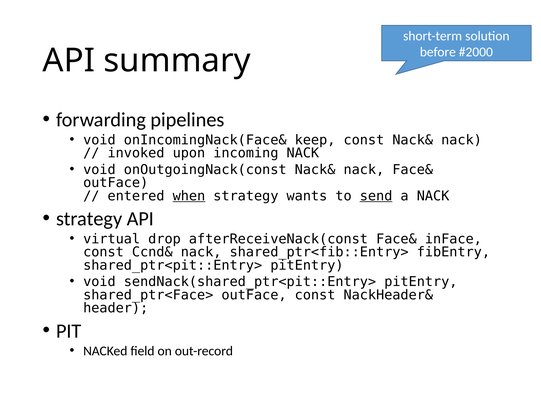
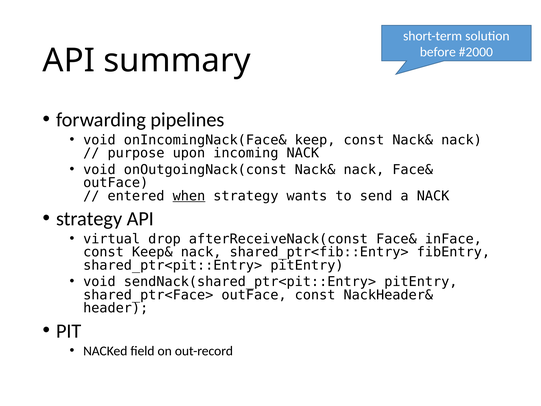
invoked: invoked -> purpose (136, 153)
send underline: present -> none (376, 196)
Ccnd&: Ccnd& -> Keep& (152, 252)
